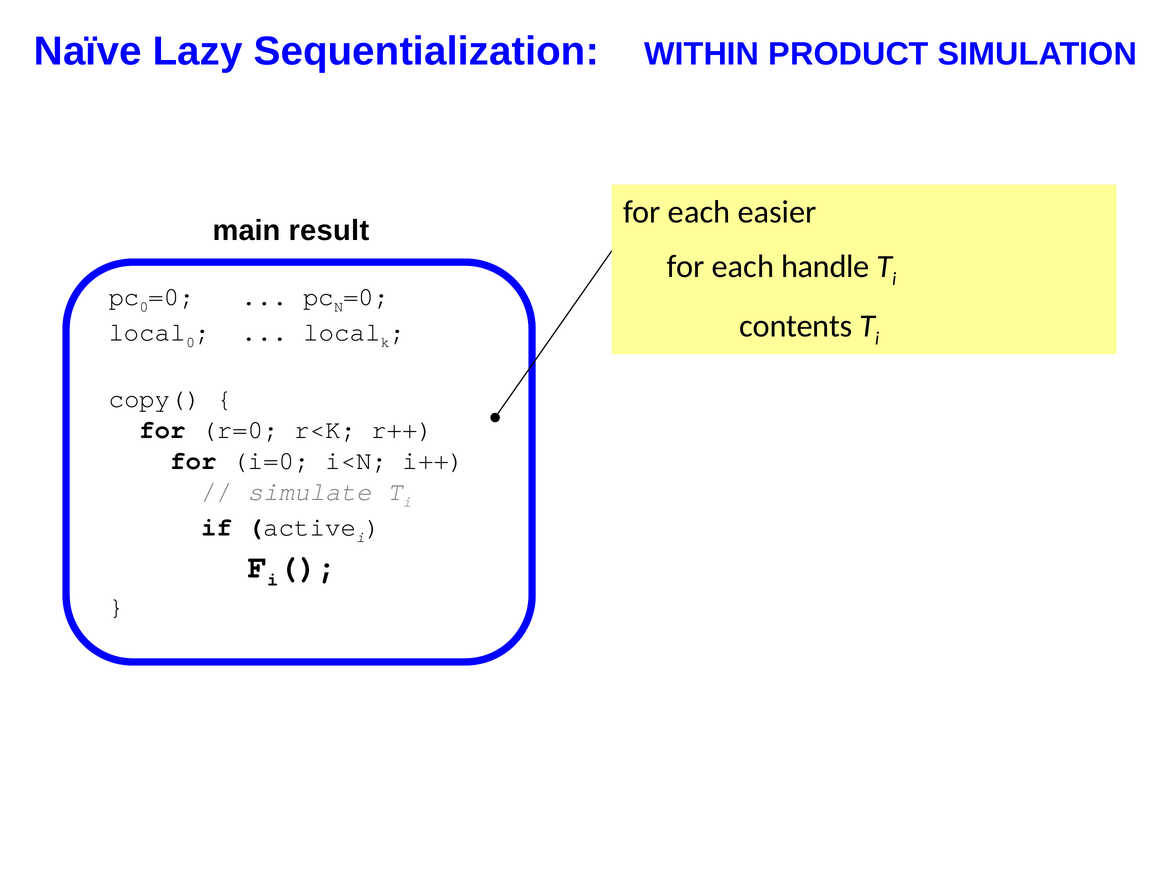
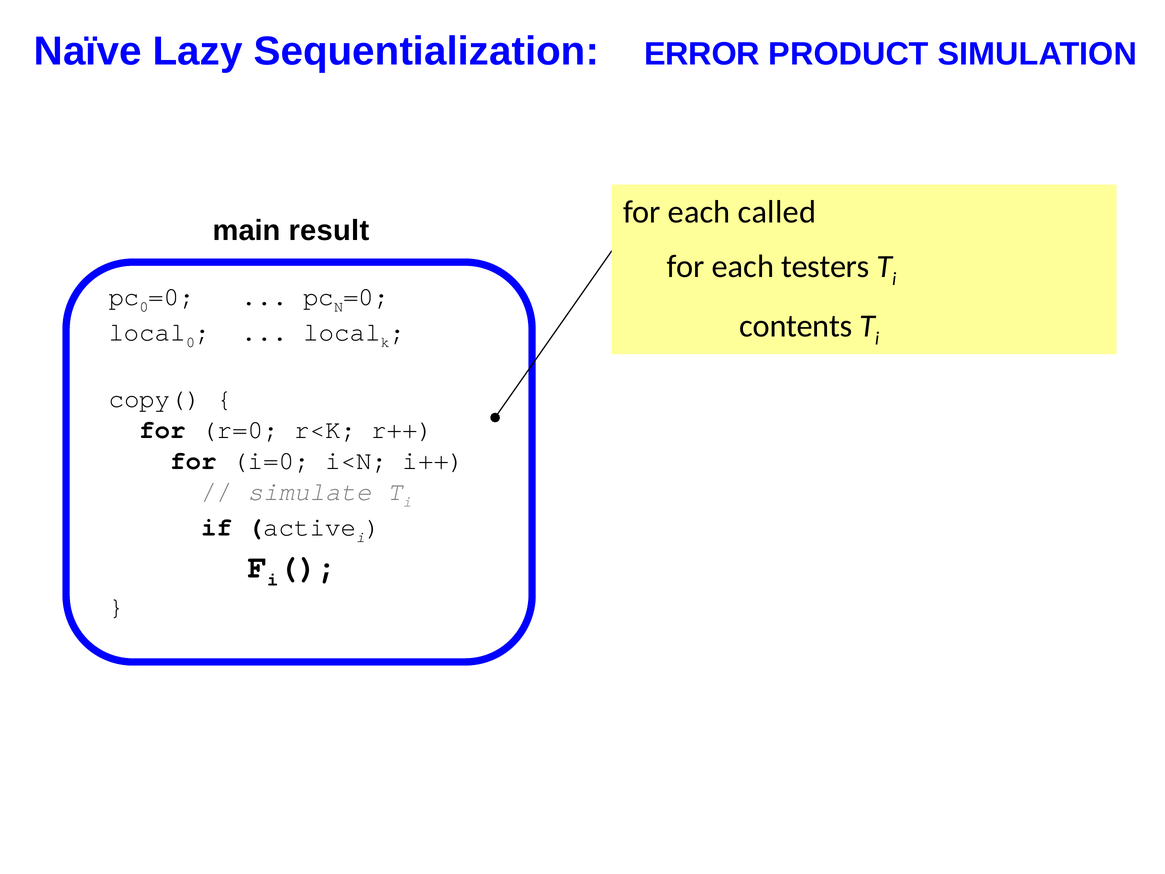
WITHIN: WITHIN -> ERROR (702, 54)
easier: easier -> called (777, 212)
handle: handle -> testers (825, 266)
